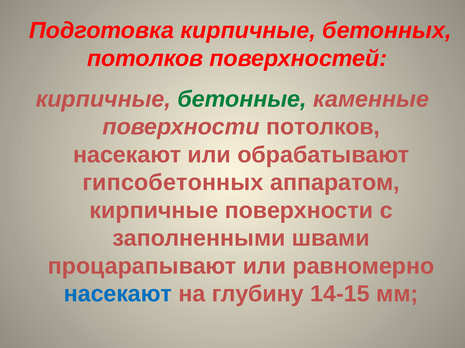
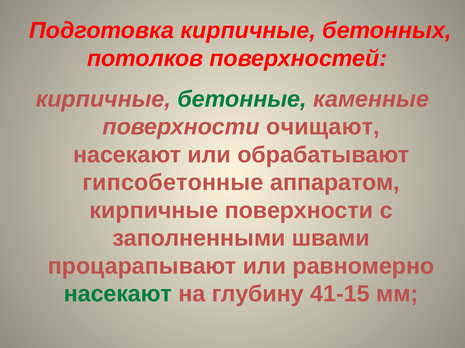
поверхности потолков: потолков -> очищают (323, 127)
гипсобетонных: гипсобетонных -> гипсобетонные (173, 183)
насекают colour: blue -> green (118, 295)
14-15: 14-15 -> 41-15 (340, 295)
